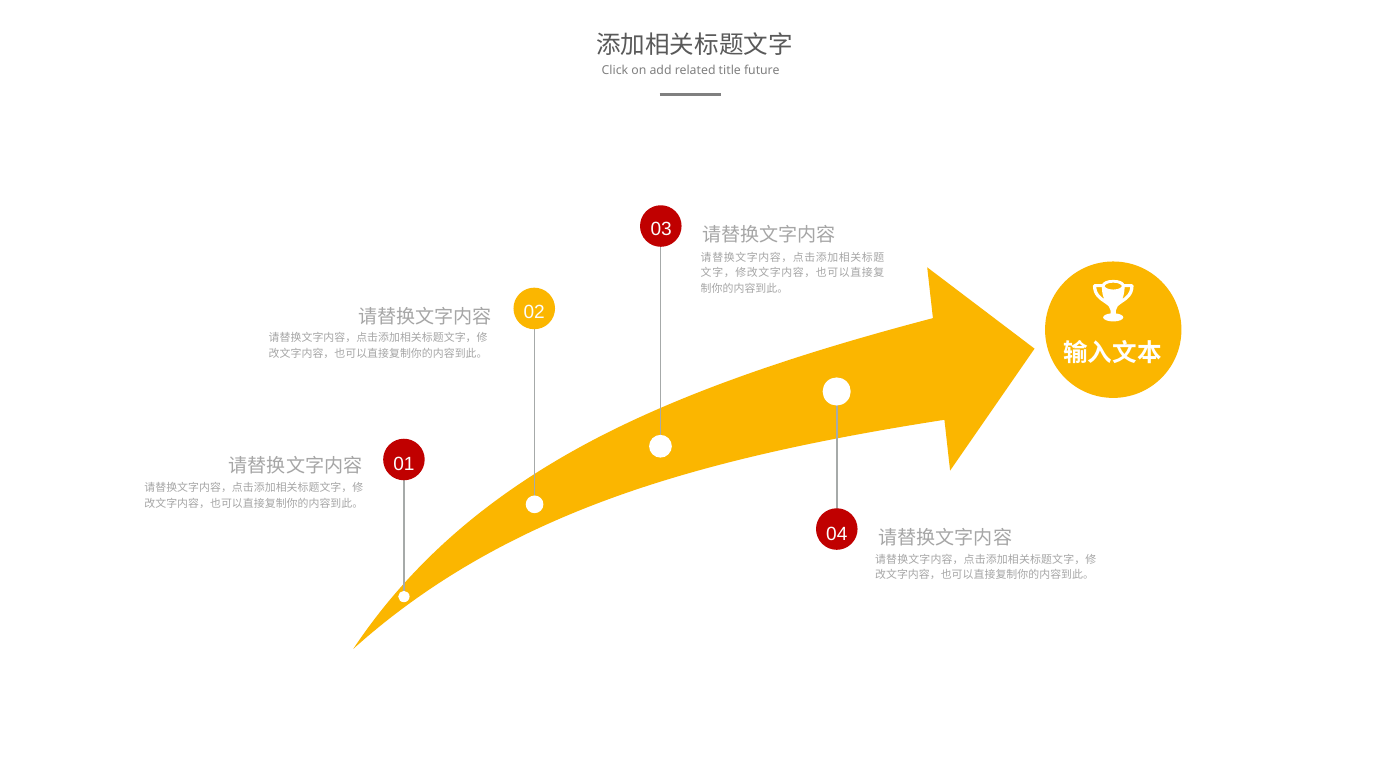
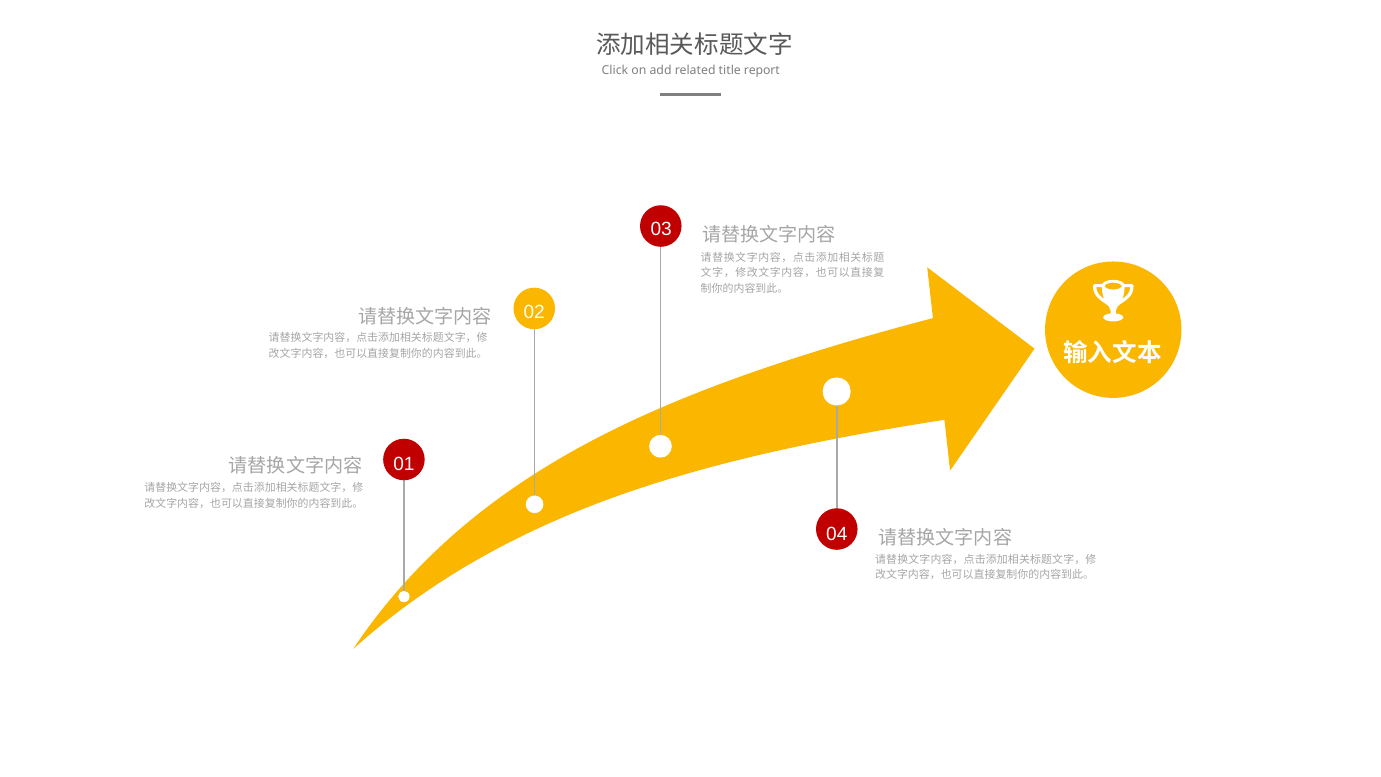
future: future -> report (762, 71)
